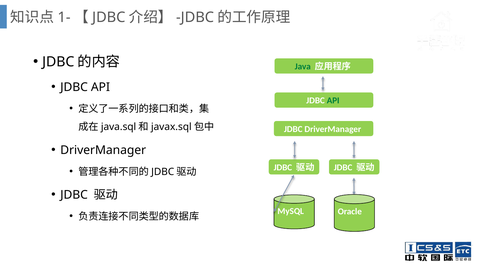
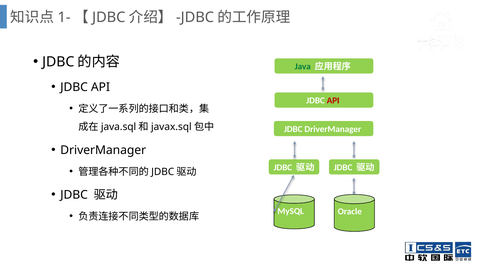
API colour: green -> red (333, 101)
